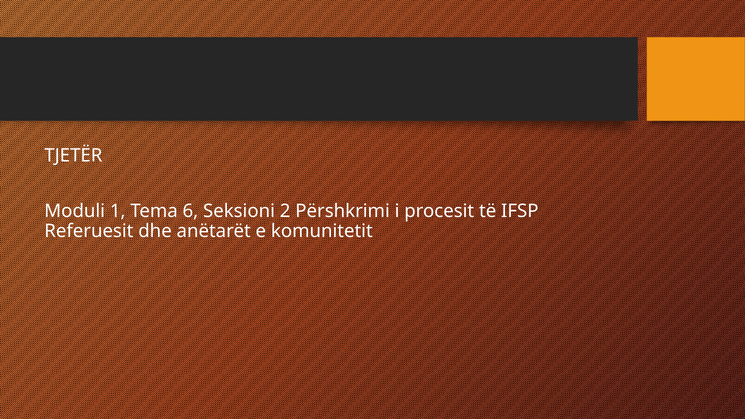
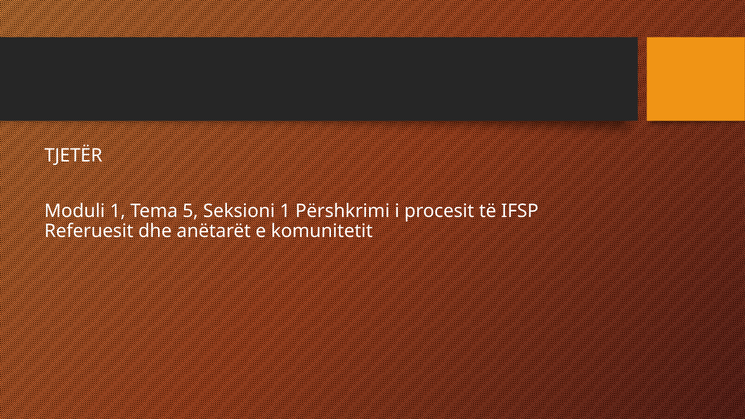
6: 6 -> 5 (190, 211)
Seksioni 2: 2 -> 1 (285, 211)
